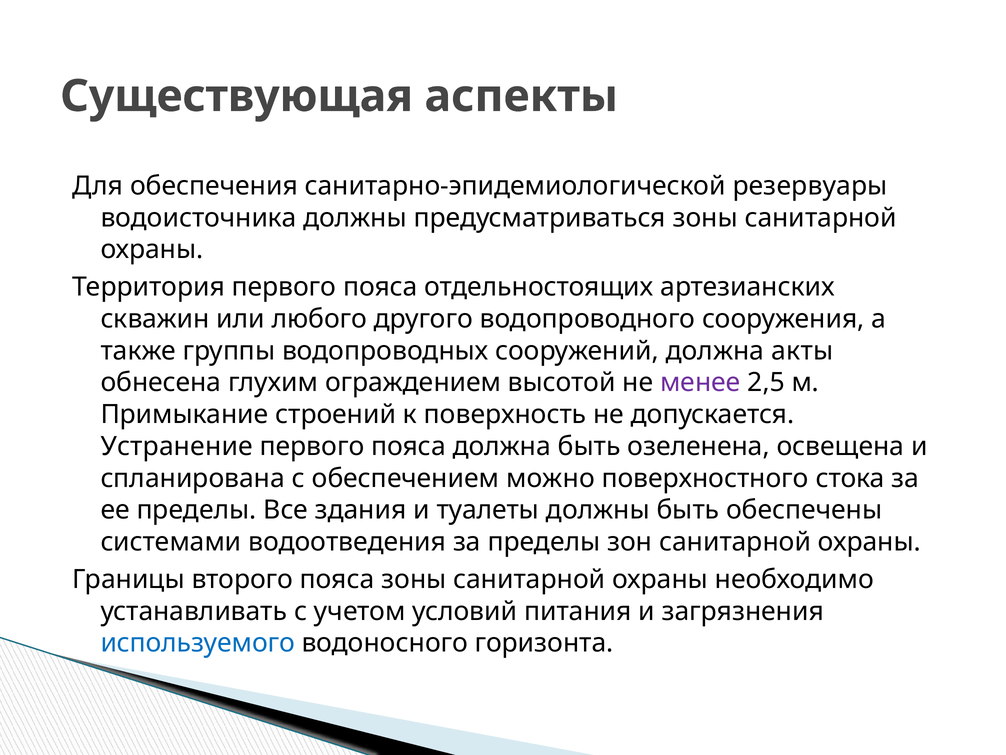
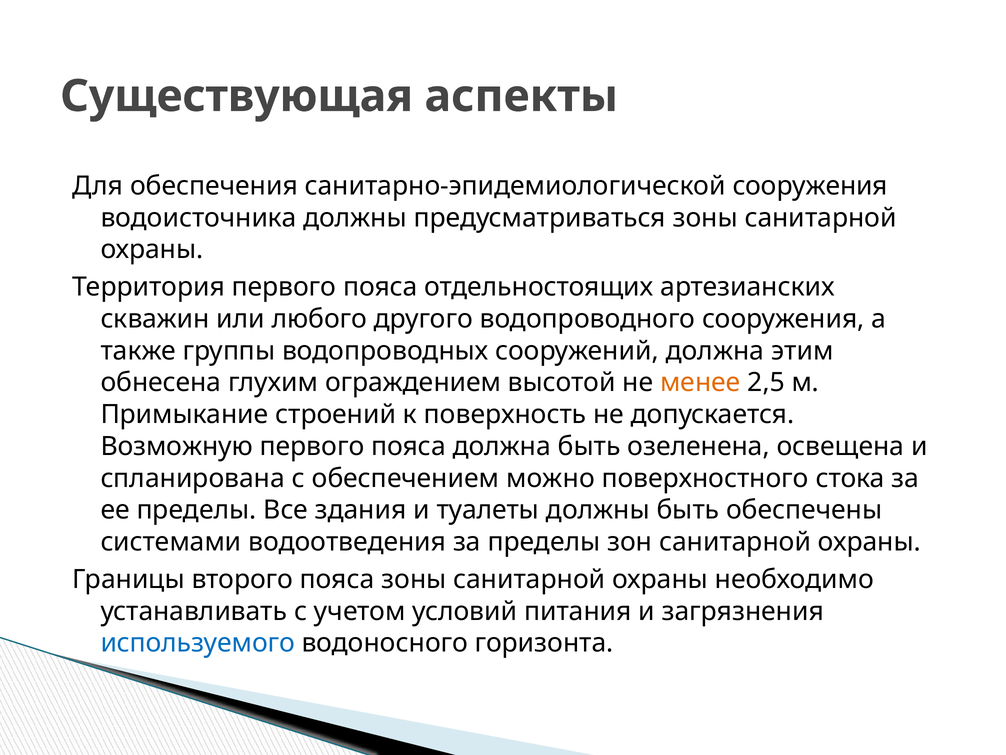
санитарно-эпидемиологической резервуары: резервуары -> сооружения (810, 186)
акты: акты -> этим (802, 351)
менее colour: purple -> orange (700, 382)
Устранение: Устранение -> Возможную (177, 446)
